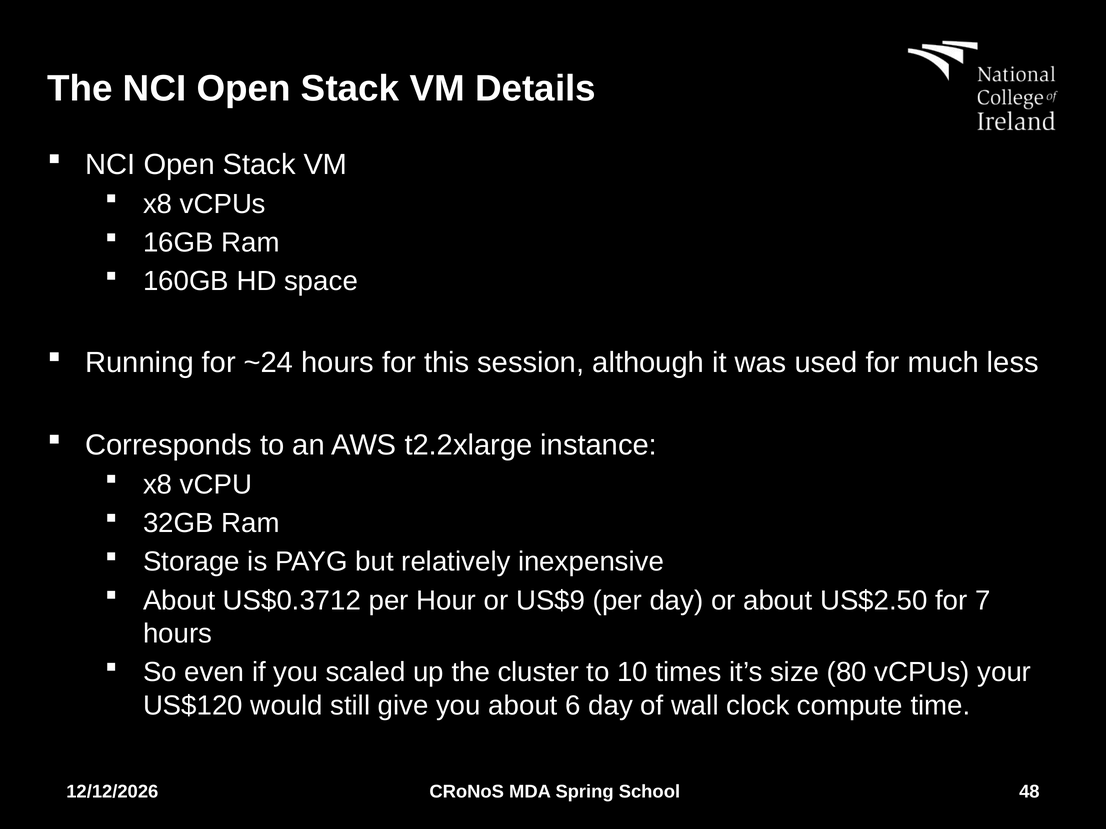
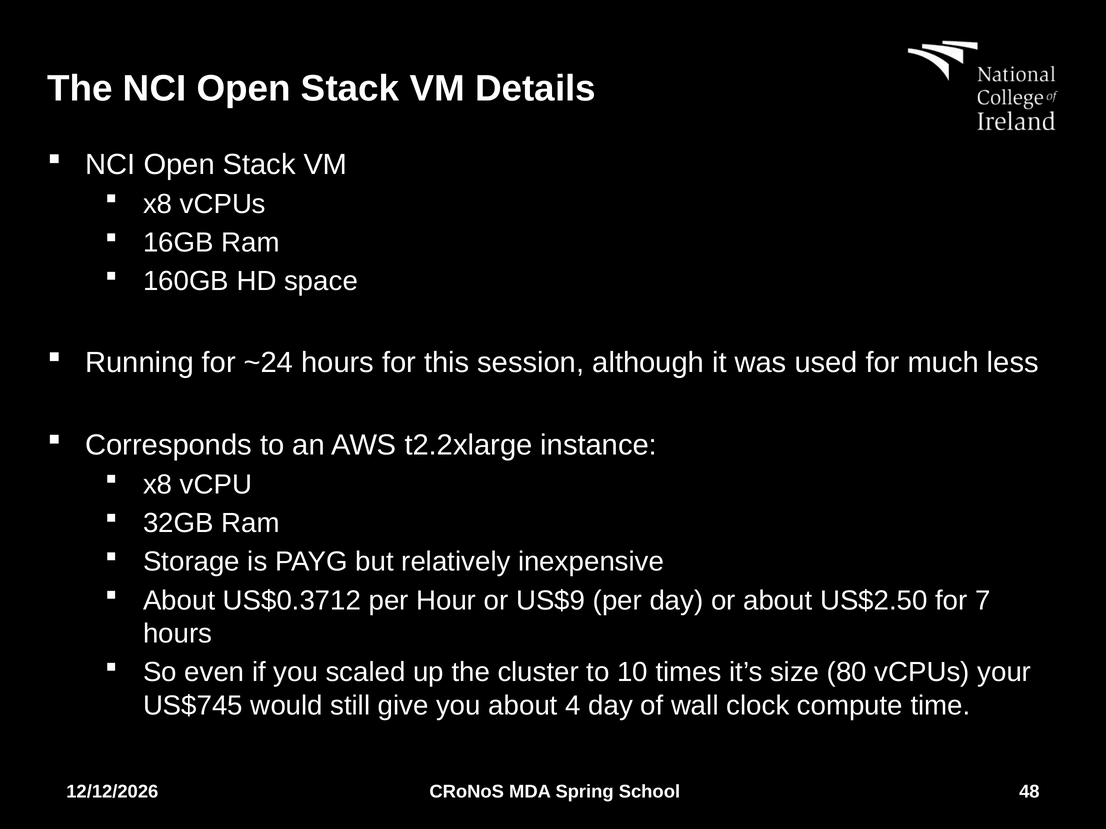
US$120: US$120 -> US$745 (193, 706)
6: 6 -> 4 (573, 706)
